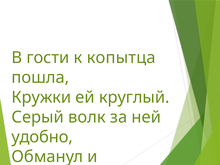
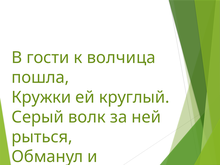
копытца: копытца -> волчица (121, 58)
удобно: удобно -> рыться (42, 137)
